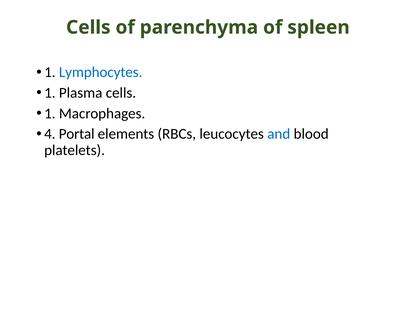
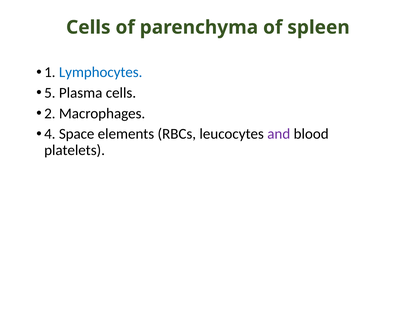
1: 1 -> 5 (50, 93)
1: 1 -> 2 (50, 113)
Portal: Portal -> Space (77, 134)
and colour: blue -> purple (279, 134)
